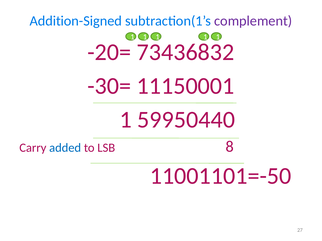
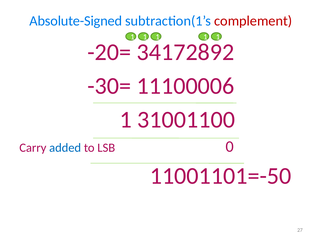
Addition-Signed: Addition-Signed -> Absolute-Signed (76, 21)
complement colour: purple -> red (253, 21)
73436832: 73436832 -> 34172892 (186, 52)
11150001: 11150001 -> 11100006 (186, 86)
59950440: 59950440 -> 31001100 (186, 120)
8: 8 -> 0 (230, 147)
